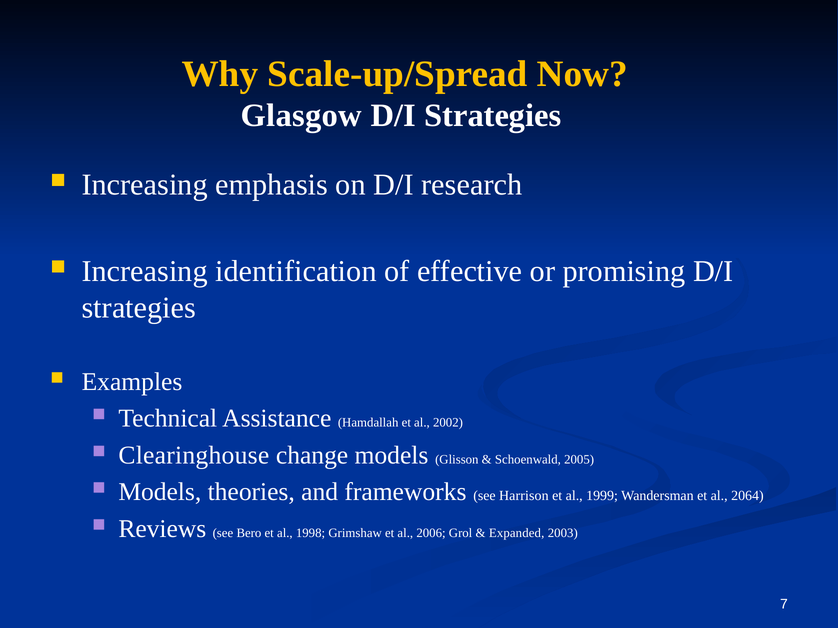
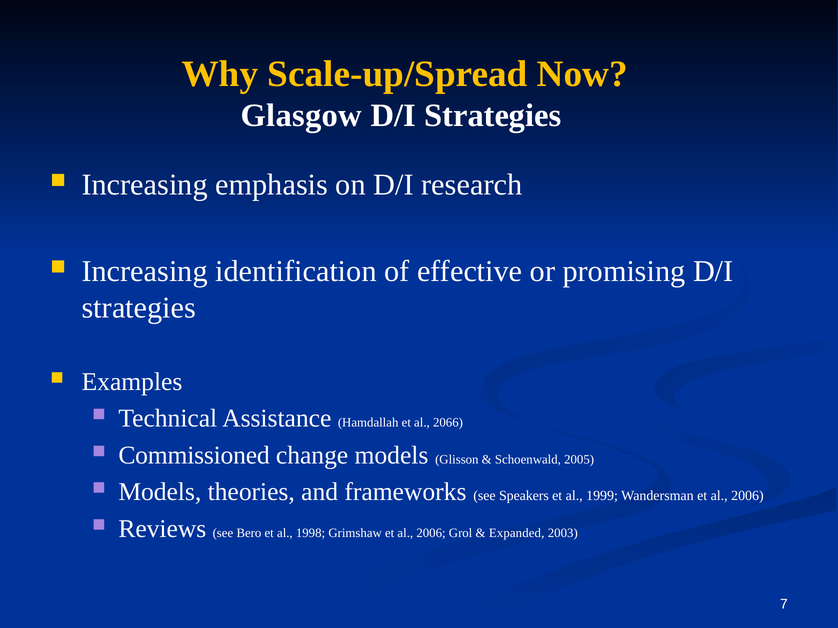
2002: 2002 -> 2066 (448, 423)
Clearinghouse: Clearinghouse -> Commissioned (194, 456)
Harrison: Harrison -> Speakers (524, 496)
Wandersman et al 2064: 2064 -> 2006 (747, 496)
